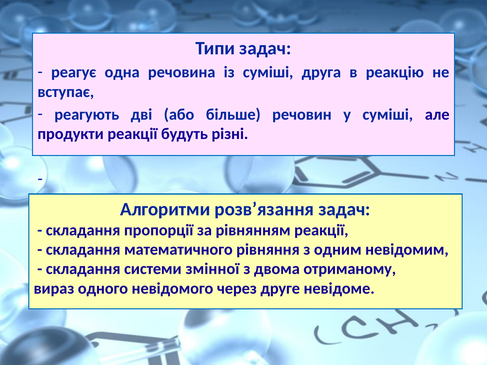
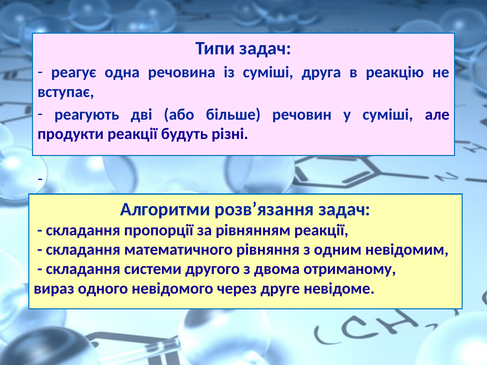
змінної: змінної -> другого (213, 269)
